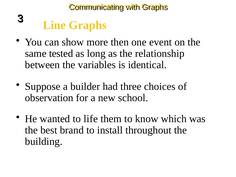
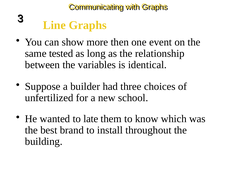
observation: observation -> unfertilized (49, 98)
life: life -> late (91, 119)
